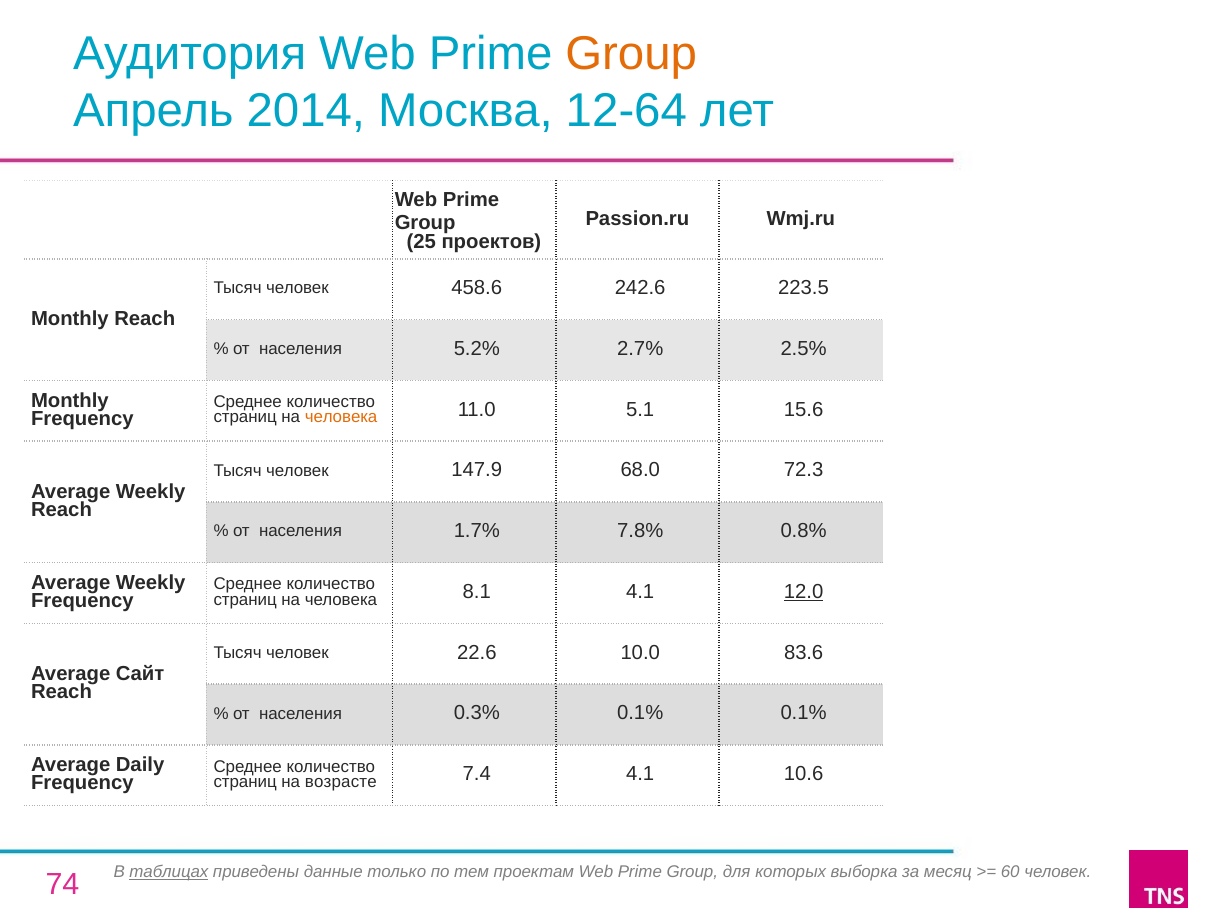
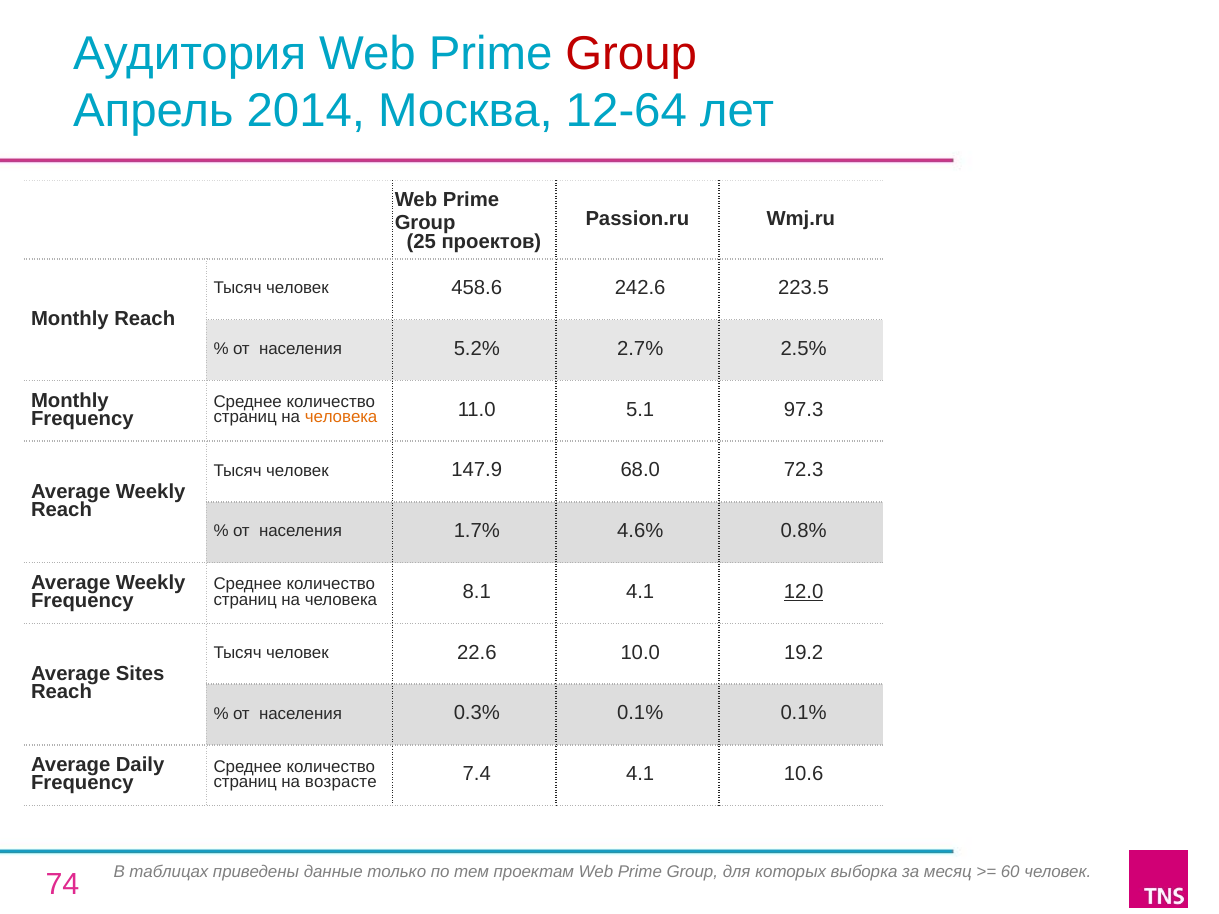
Group colour: orange -> red (631, 54)
15.6: 15.6 -> 97.3 (804, 410)
7.8%: 7.8% -> 4.6% (640, 531)
83.6: 83.6 -> 19.2 (804, 653)
Сайт: Сайт -> Sites (140, 674)
таблицах underline: present -> none (169, 872)
